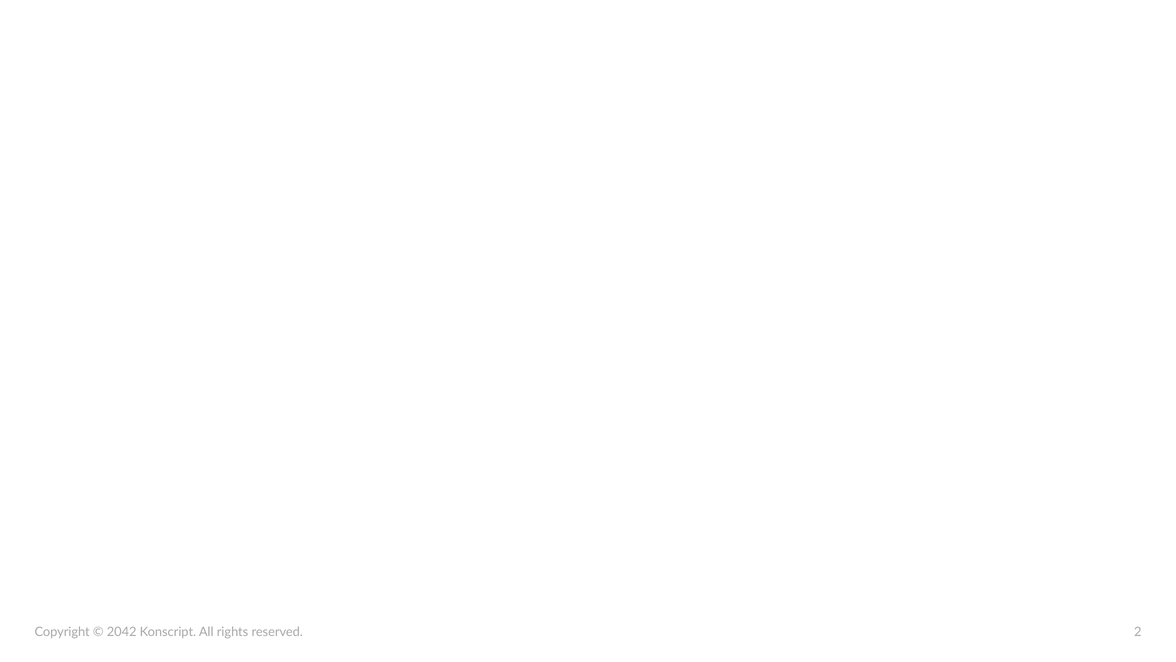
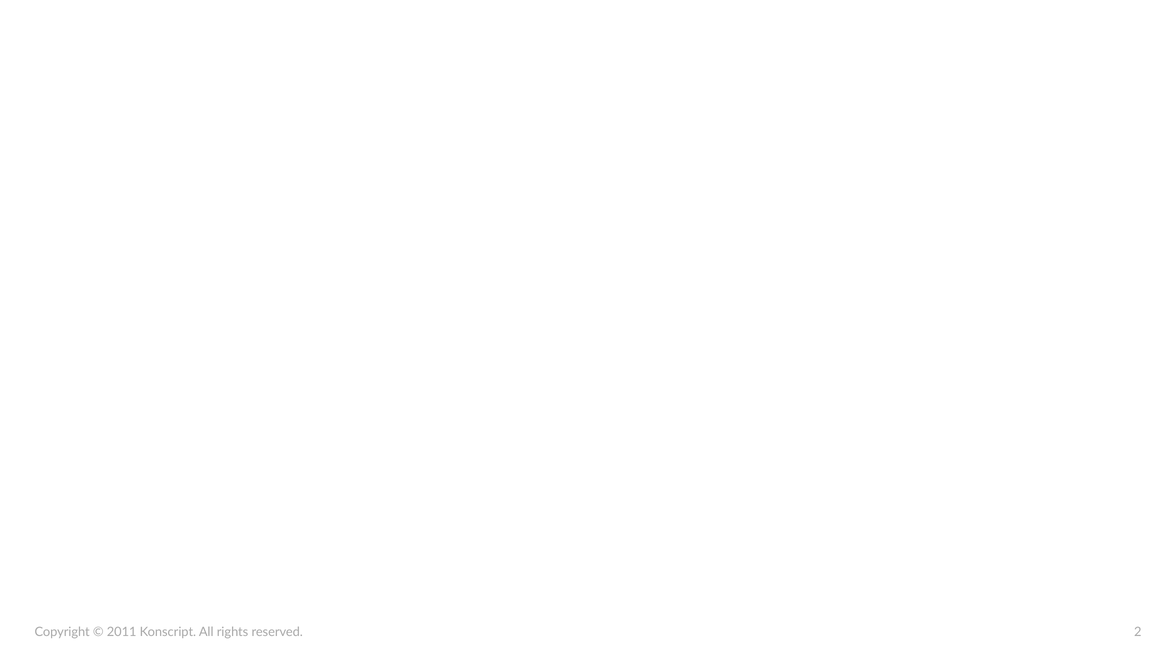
2042: 2042 -> 2011 (122, 632)
